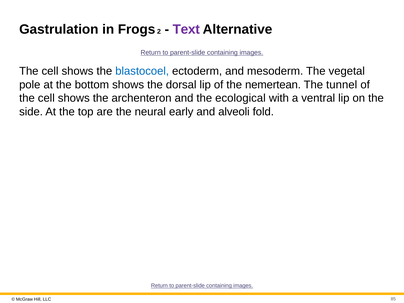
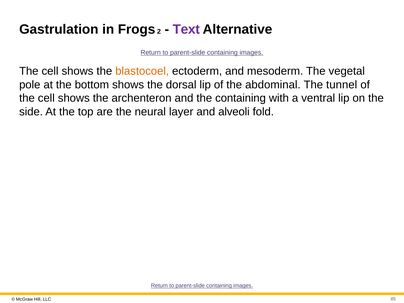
blastocoel colour: blue -> orange (142, 71)
nemertean: nemertean -> abdominal (273, 85)
the ecological: ecological -> containing (241, 98)
early: early -> layer (181, 112)
